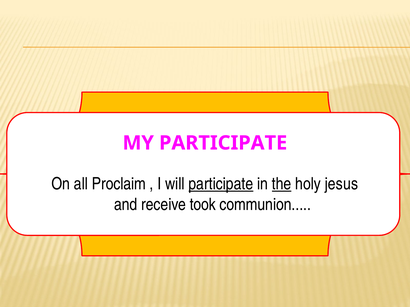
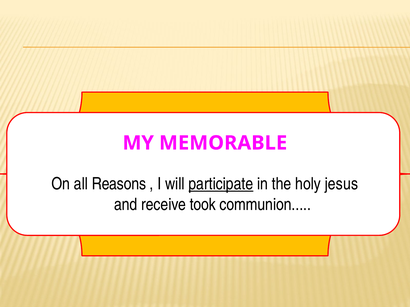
MY PARTICIPATE: PARTICIPATE -> MEMORABLE (223, 143)
Proclaim: Proclaim -> Reasons (119, 184)
the underline: present -> none (282, 184)
